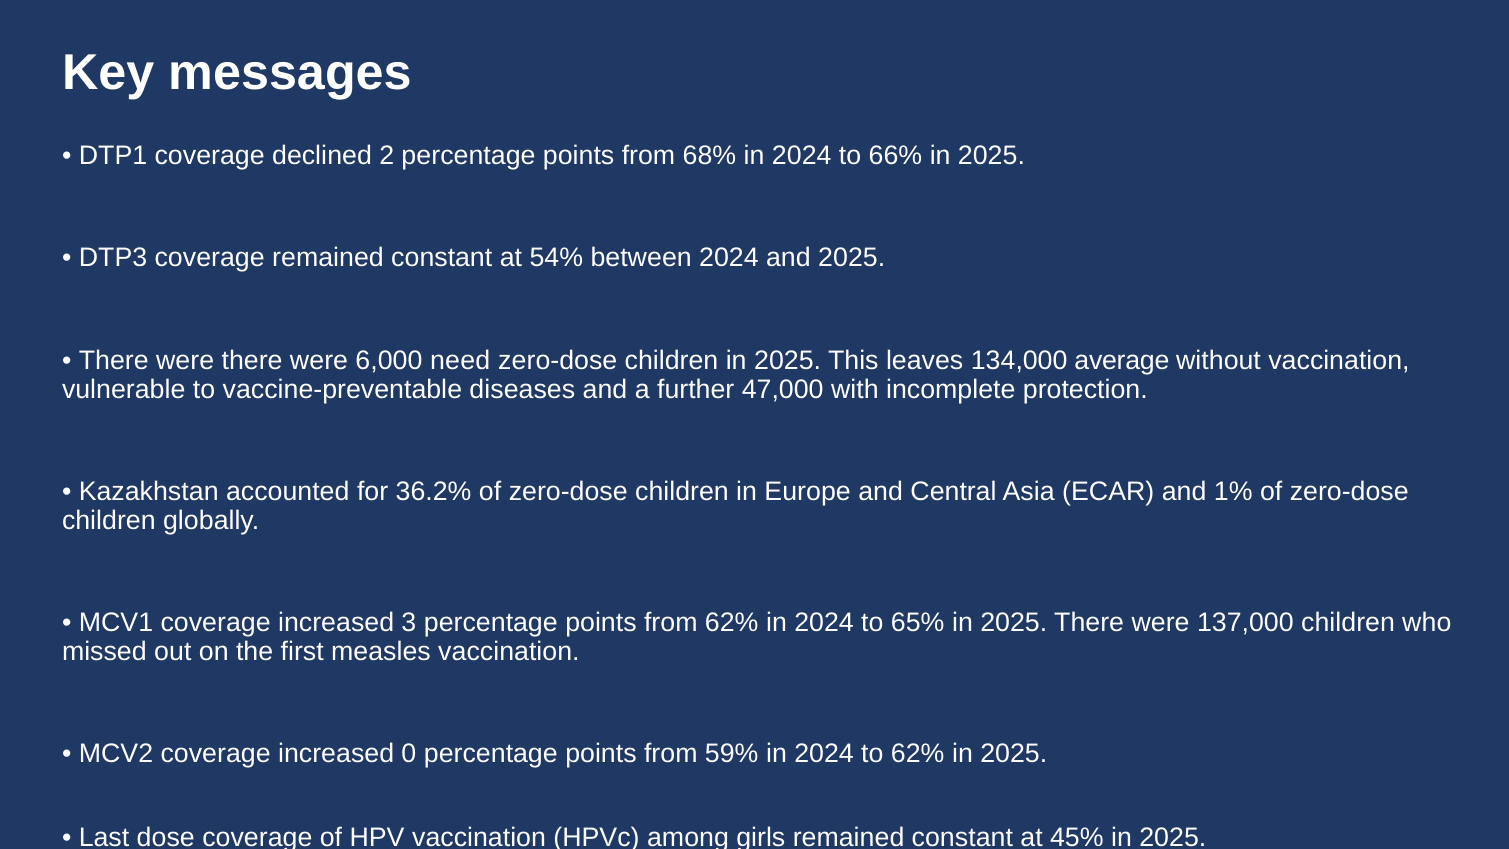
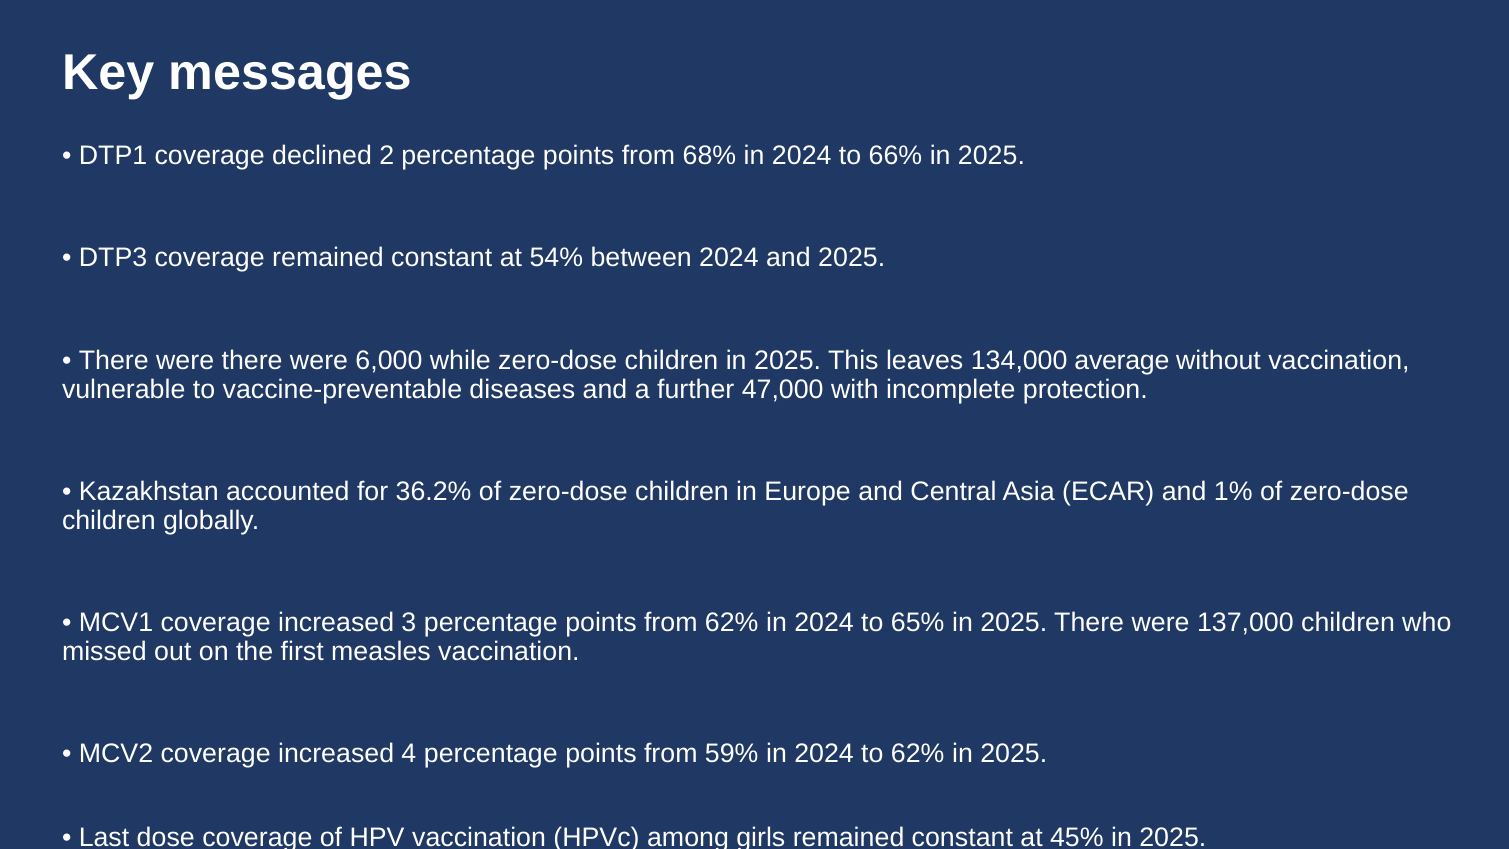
need: need -> while (460, 360)
0: 0 -> 4 (409, 754)
